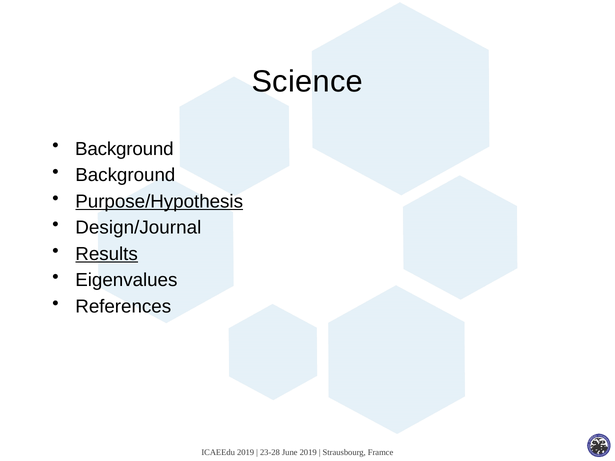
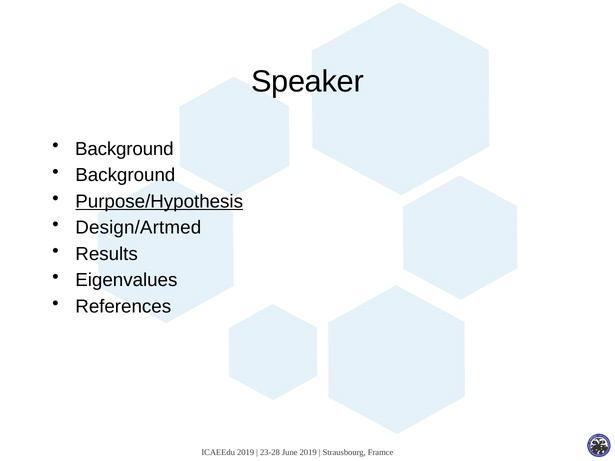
Science: Science -> Speaker (308, 82)
Design/Journal: Design/Journal -> Design/Artmed (138, 228)
Results underline: present -> none (107, 254)
